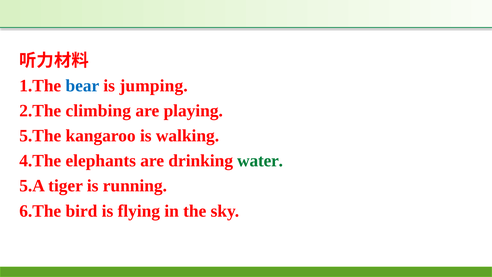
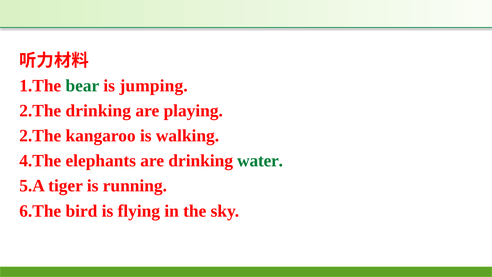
bear colour: blue -> green (82, 86)
2.The climbing: climbing -> drinking (98, 111)
5.The: 5.The -> 2.The (40, 136)
